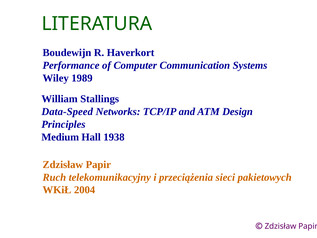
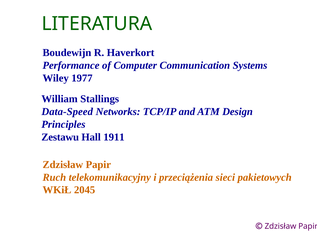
1989: 1989 -> 1977 (82, 78)
Medium: Medium -> Zestawu (60, 137)
1938: 1938 -> 1911 (114, 137)
2004: 2004 -> 2045 (85, 190)
